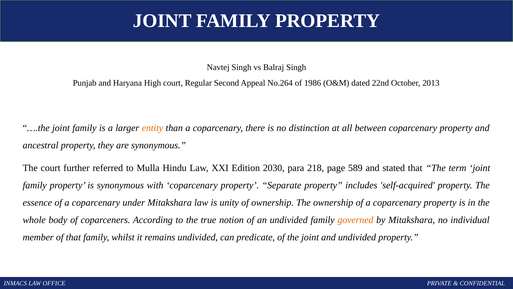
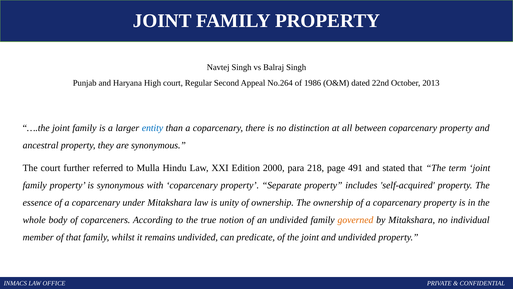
entity colour: orange -> blue (152, 128)
2030: 2030 -> 2000 (274, 168)
589: 589 -> 491 (355, 168)
